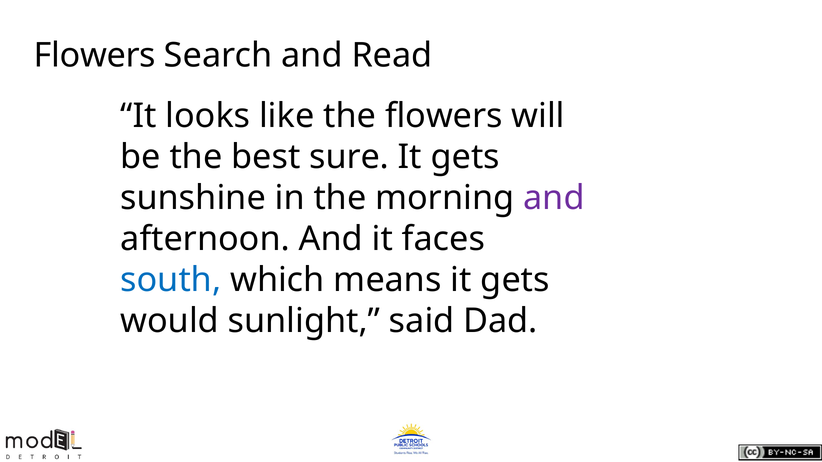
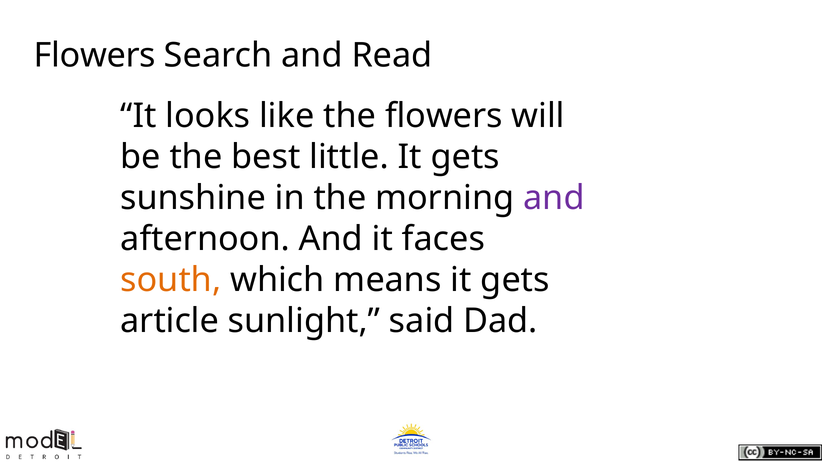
sure: sure -> little (349, 157)
south colour: blue -> orange (171, 280)
would: would -> article (170, 321)
